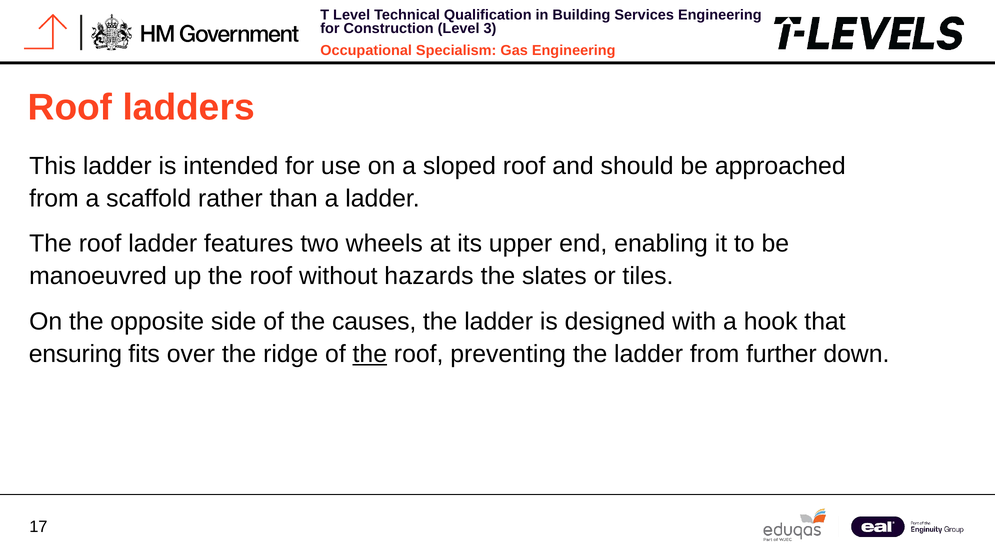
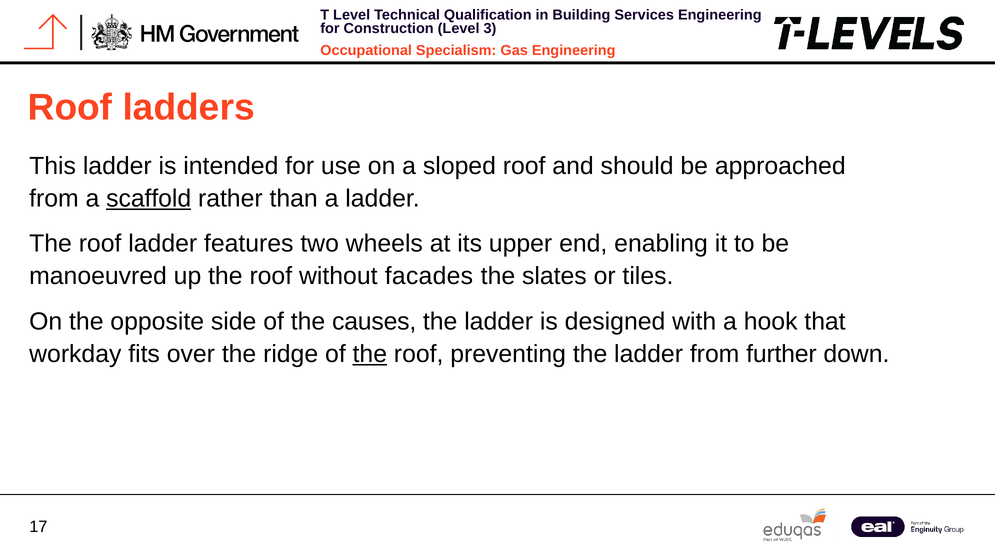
scaffold underline: none -> present (149, 199)
hazards: hazards -> facades (429, 276)
ensuring: ensuring -> workday (75, 354)
